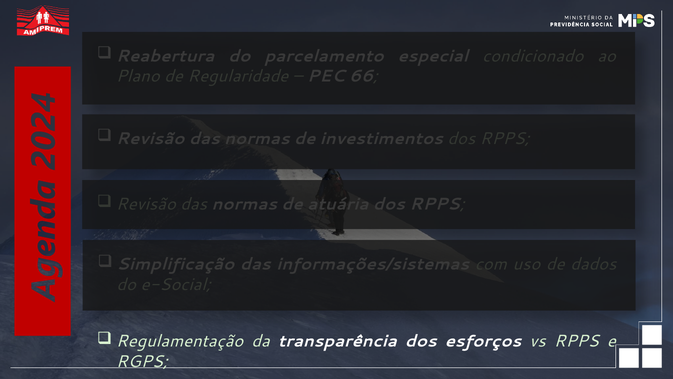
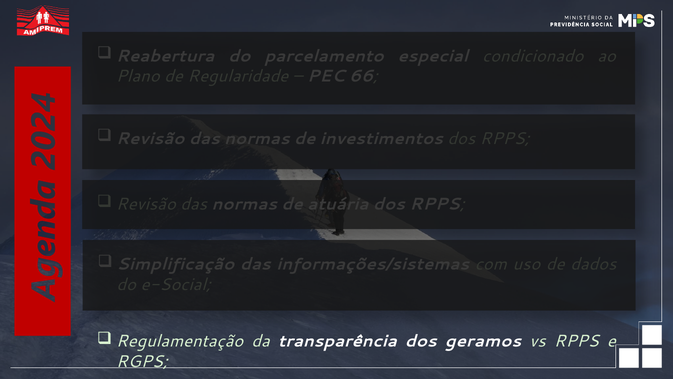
esforços: esforços -> geramos (483, 341)
